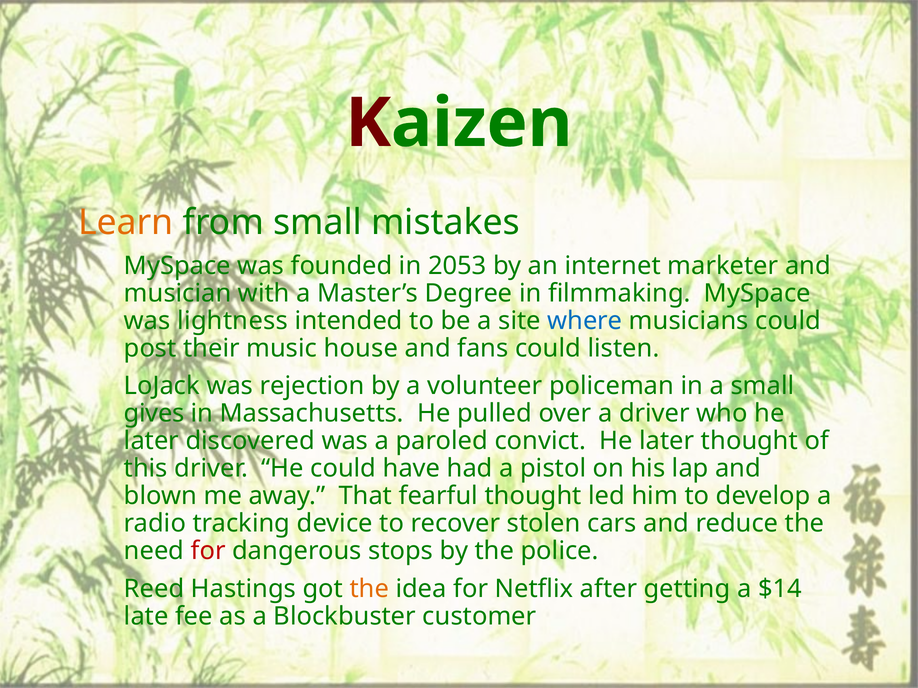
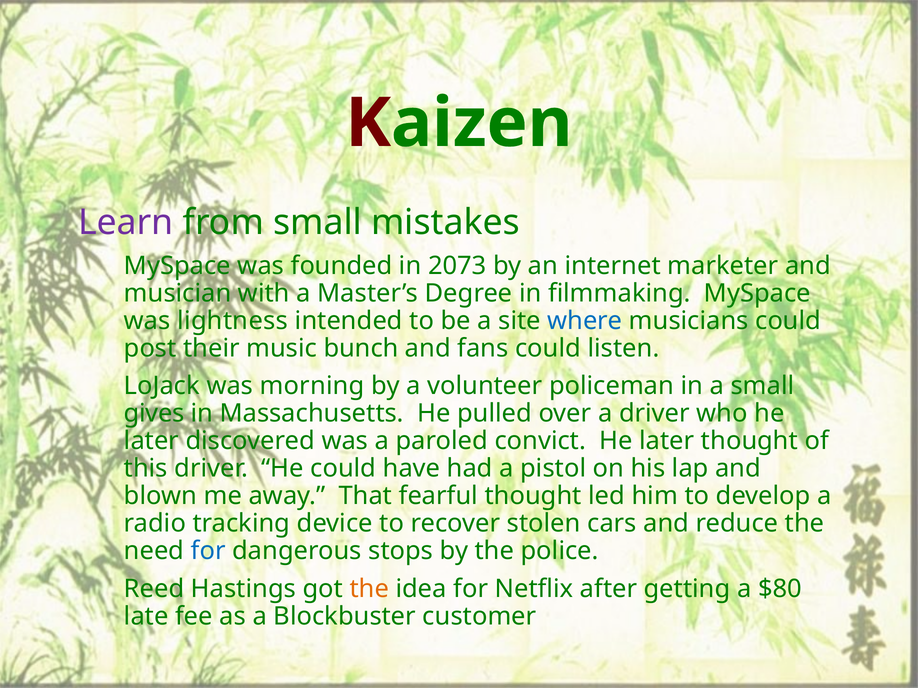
Learn colour: orange -> purple (126, 223)
2053: 2053 -> 2073 (457, 266)
house: house -> bunch (361, 348)
rejection: rejection -> morning (312, 386)
for colour: red -> blue (208, 551)
$14: $14 -> $80 (780, 589)
